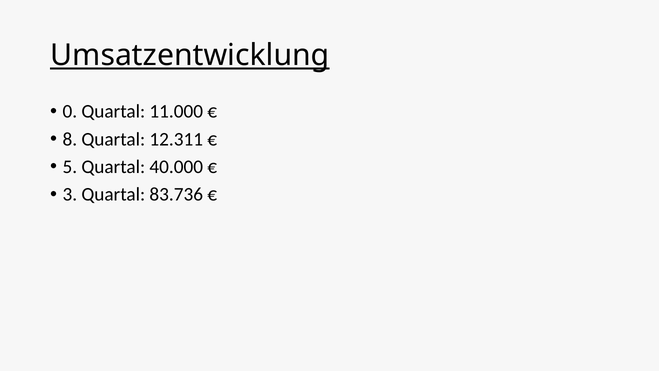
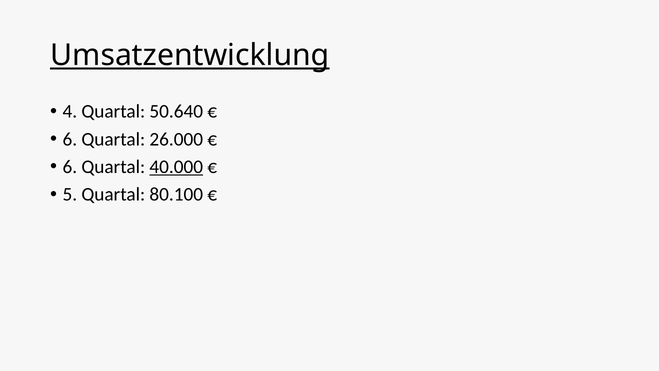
0: 0 -> 4 (70, 111)
11.000: 11.000 -> 50.640 (176, 111)
8: 8 -> 6 (70, 139)
12.311: 12.311 -> 26.000 (176, 139)
5: 5 -> 6 (70, 167)
40.000 underline: none -> present (176, 167)
3: 3 -> 5 (70, 194)
83.736: 83.736 -> 80.100 (176, 194)
